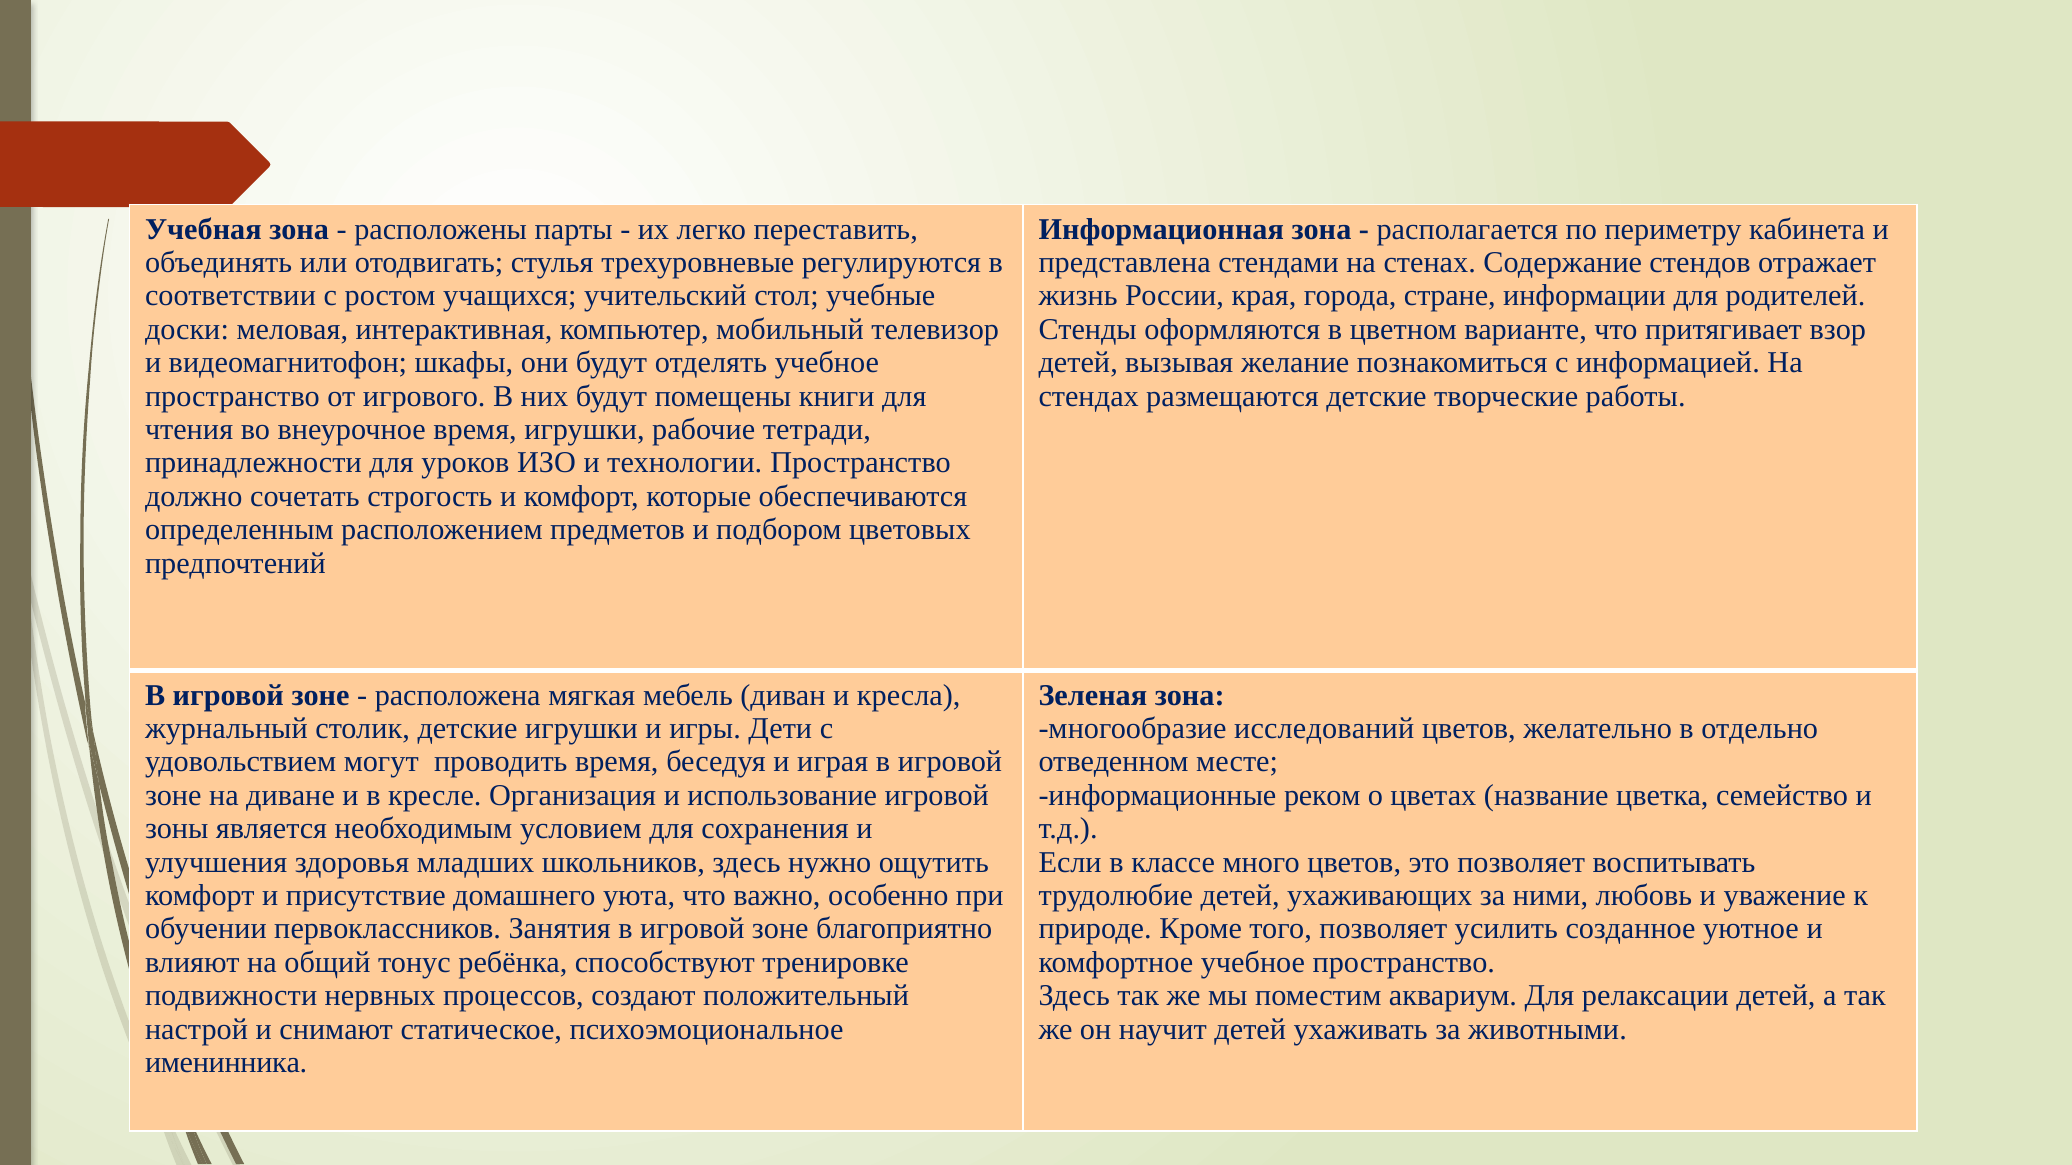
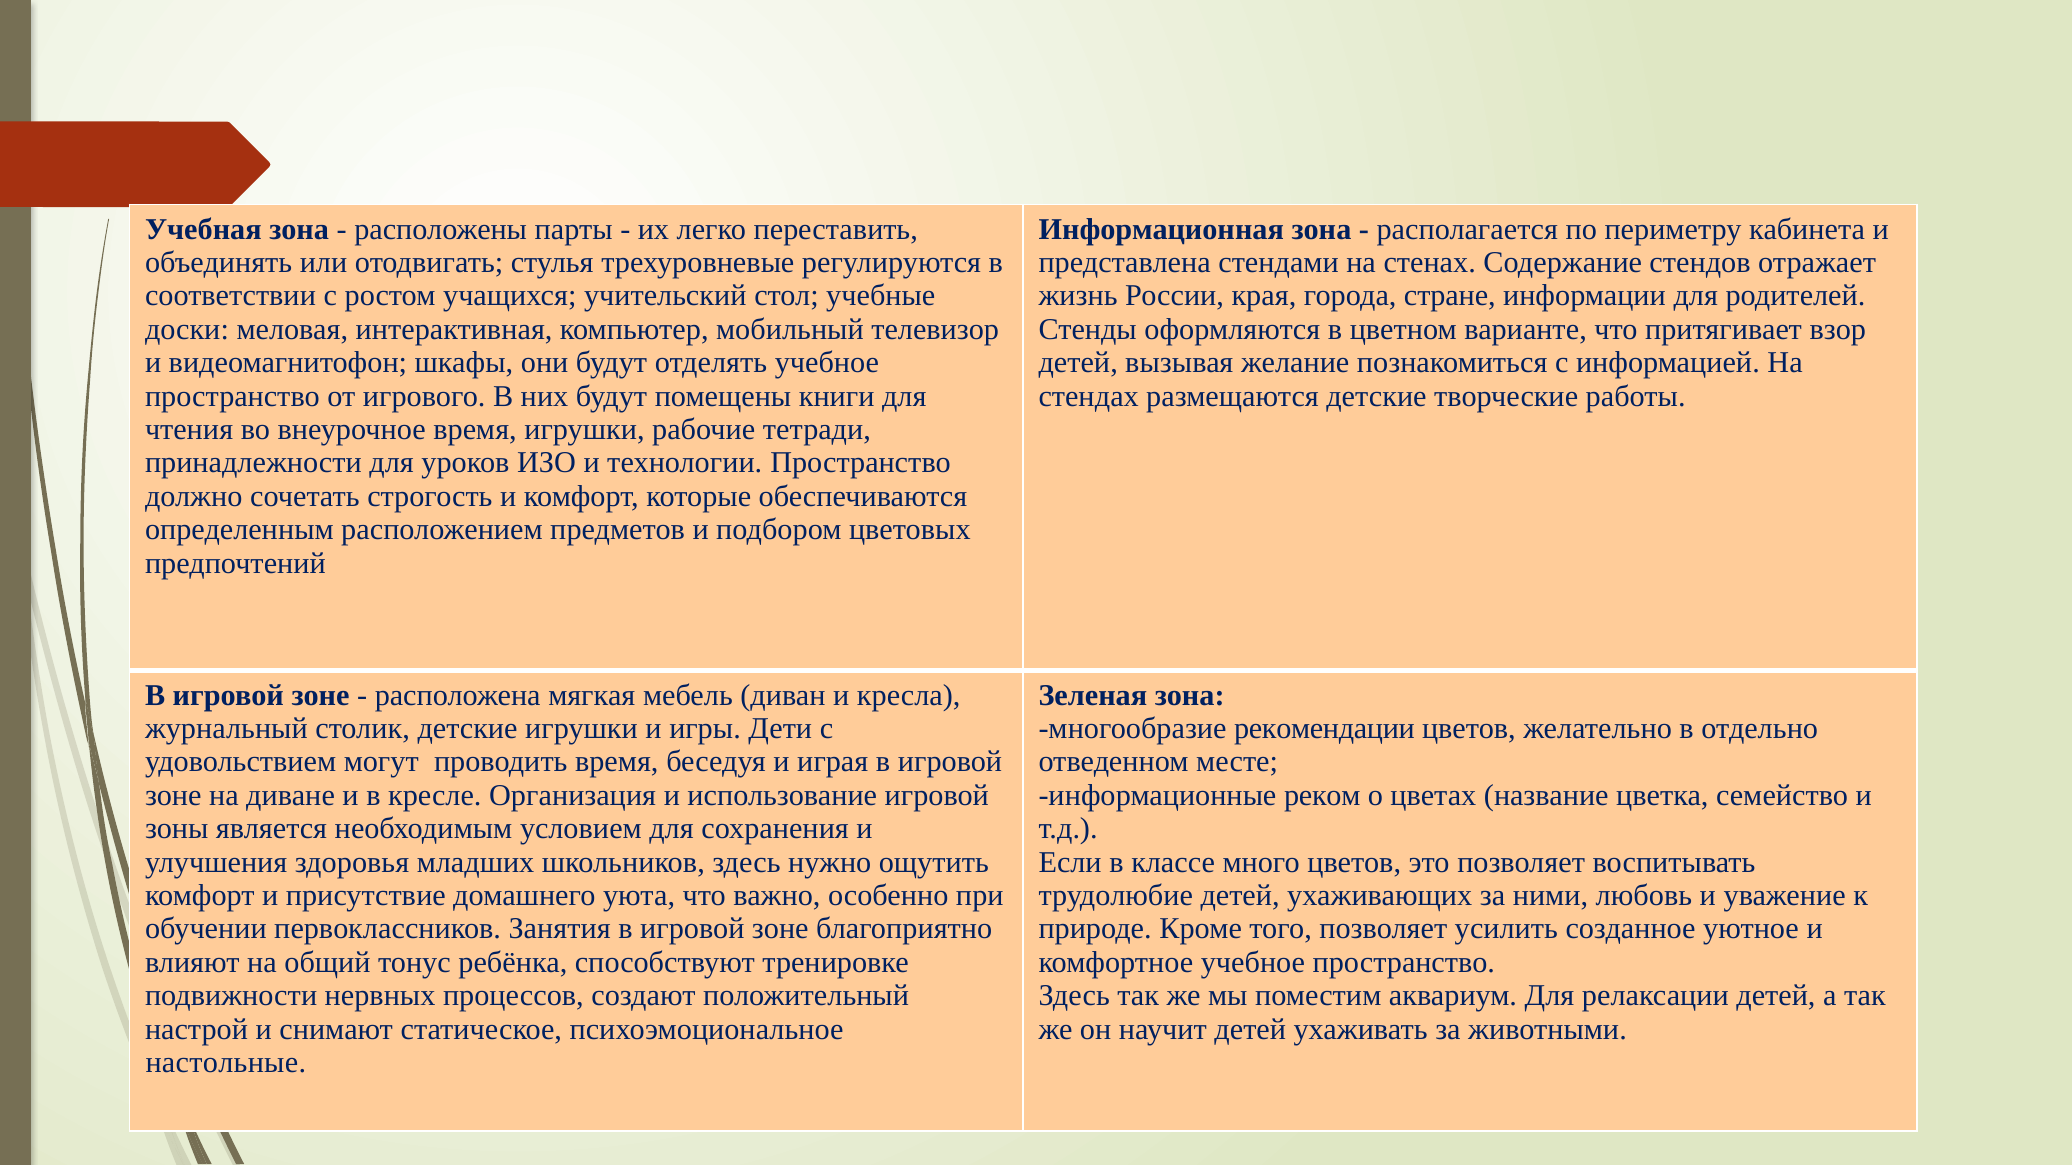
исследований: исследований -> рекомендации (1324, 729)
именинника: именинника -> настольные (226, 1063)
